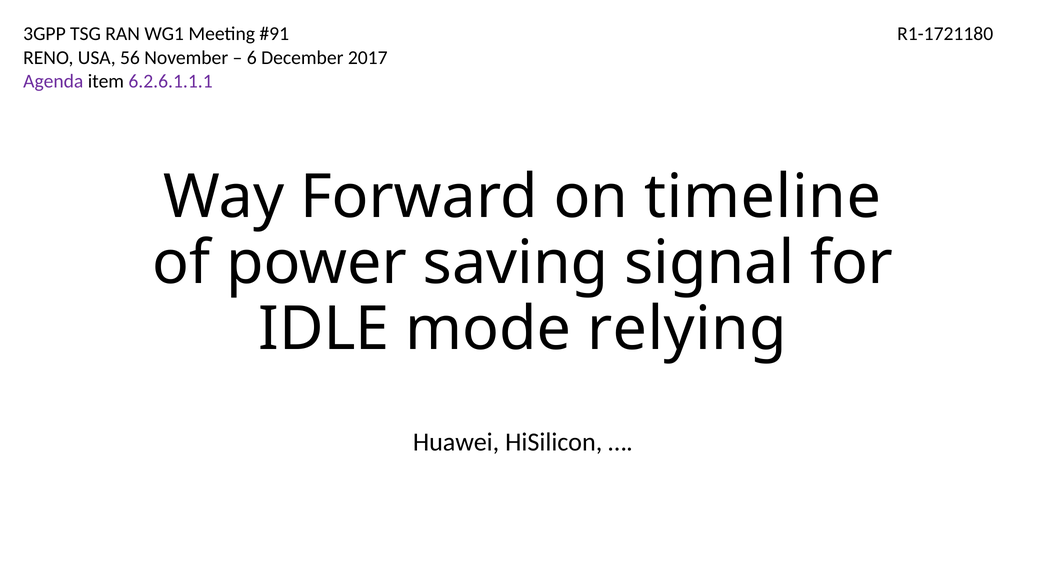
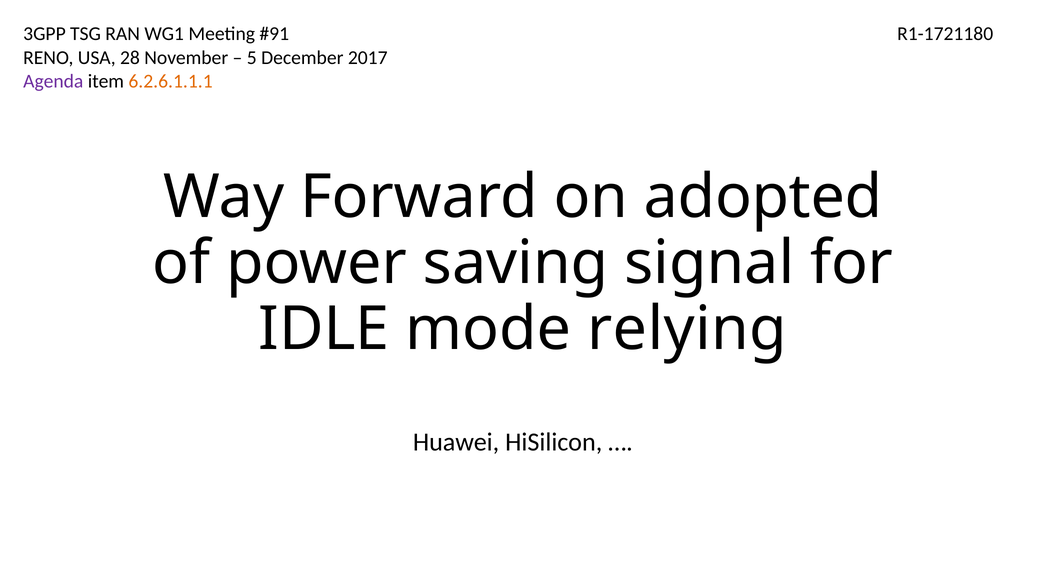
56: 56 -> 28 (130, 58)
6: 6 -> 5 (252, 58)
6.2.6.1.1.1 colour: purple -> orange (171, 81)
timeline: timeline -> adopted (763, 197)
